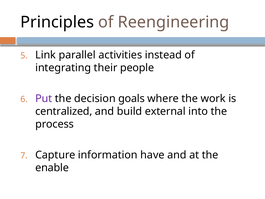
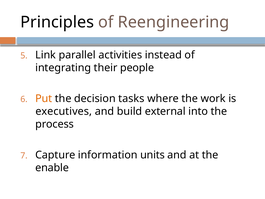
Put colour: purple -> orange (44, 98)
goals: goals -> tasks (131, 98)
centralized: centralized -> executives (64, 111)
have: have -> units (152, 155)
